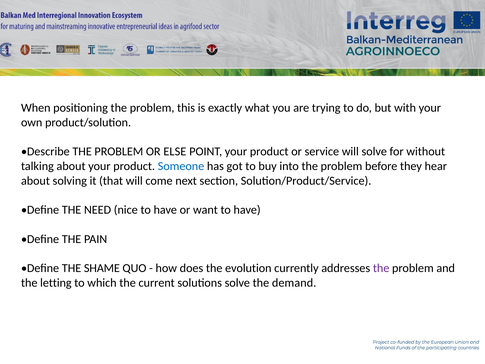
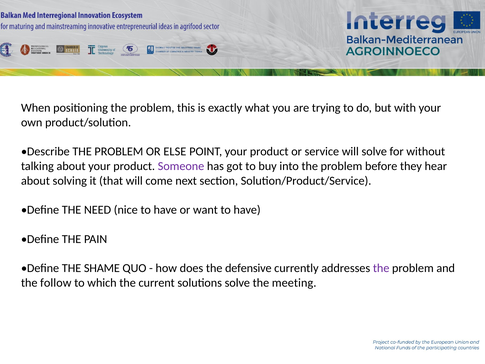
Someone colour: blue -> purple (181, 166)
evolution: evolution -> defensive (248, 268)
letting: letting -> follow (56, 282)
demand: demand -> meeting (294, 282)
